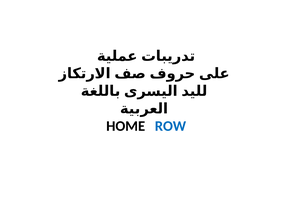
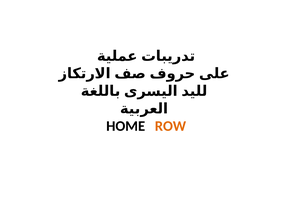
ROW colour: blue -> orange (171, 126)
